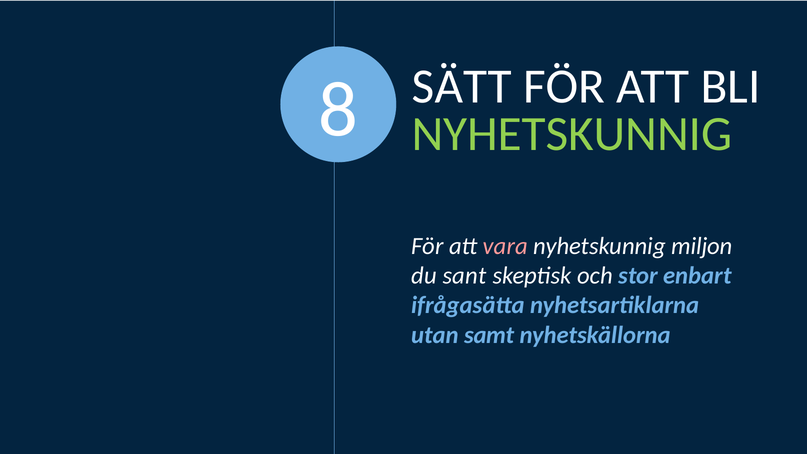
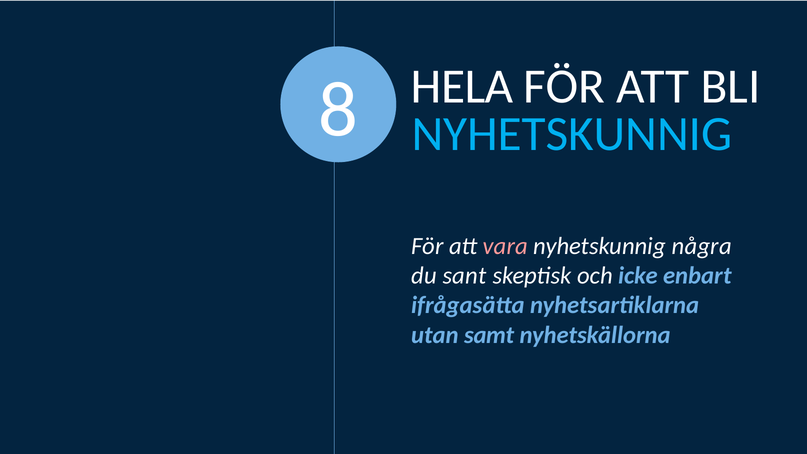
SÄTT: SÄTT -> HELA (462, 87)
NYHETSKUNNIG colour: light green -> light blue (572, 134)
miljon: miljon -> några (702, 246)
stor: stor -> icke (638, 276)
